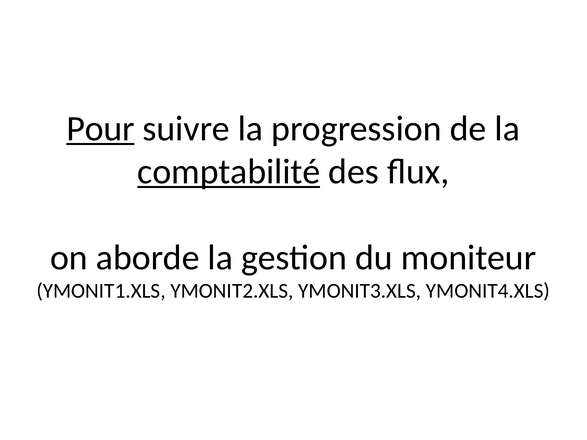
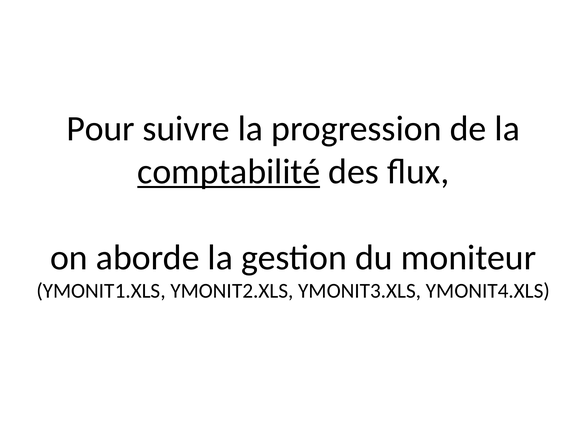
Pour underline: present -> none (100, 129)
